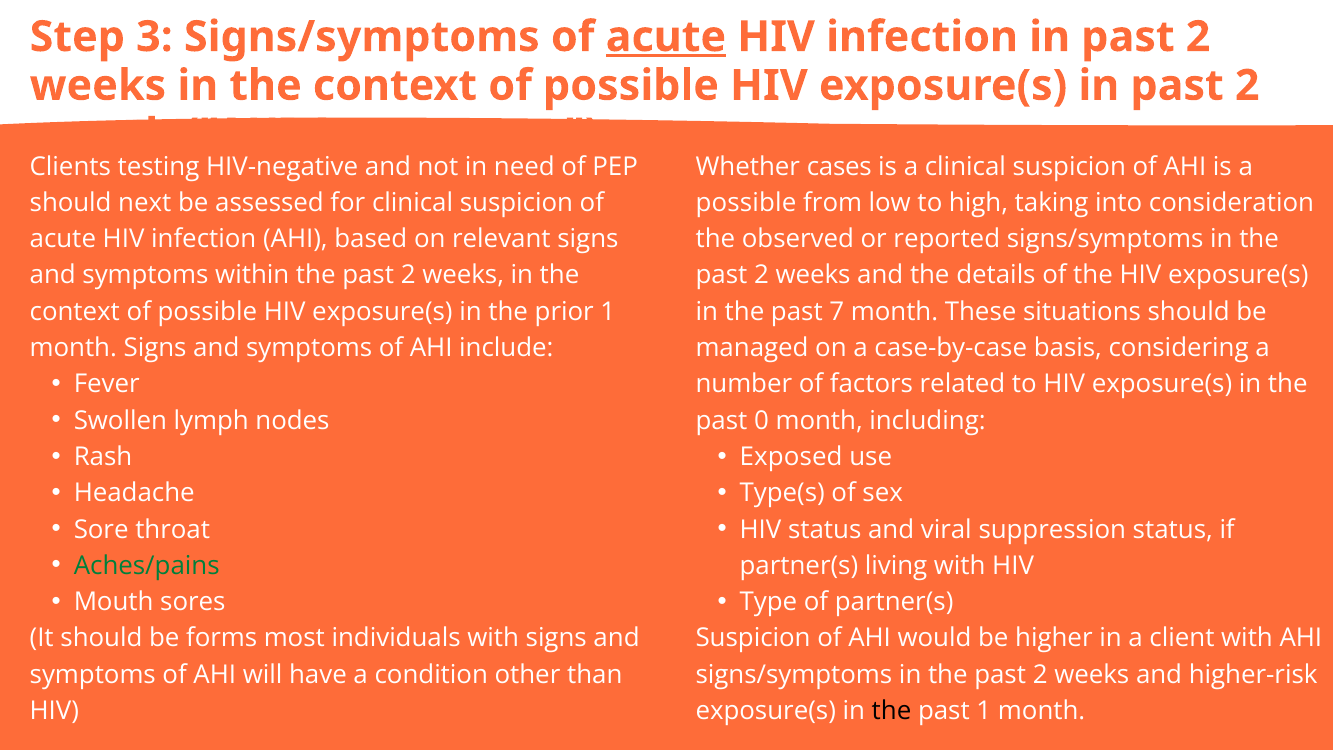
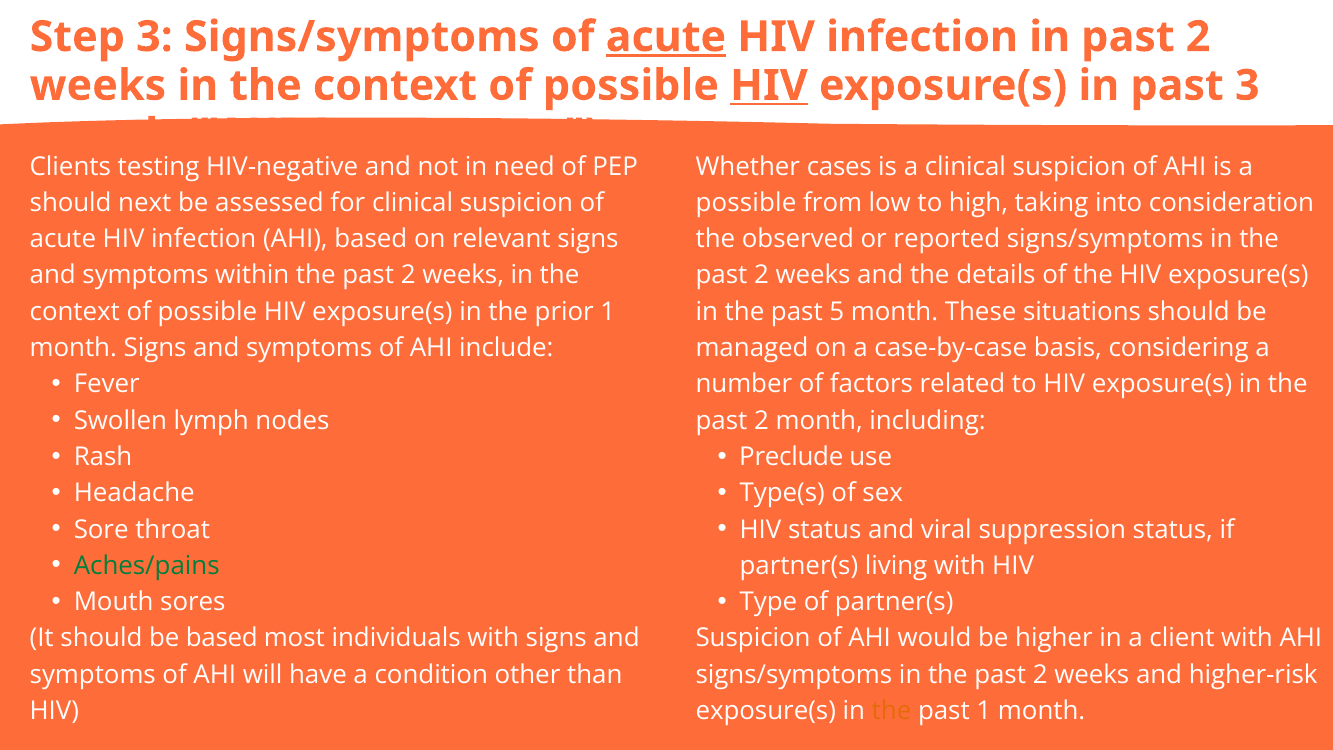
HIV underline: none -> present (769, 86)
exposure(s in past 2: 2 -> 3 (1247, 86)
7: 7 -> 5 (837, 312)
0: 0 -> 2 (761, 421)
Exposed: Exposed -> Preclude (791, 457)
be forms: forms -> based (222, 638)
the colour: black -> orange (891, 711)
